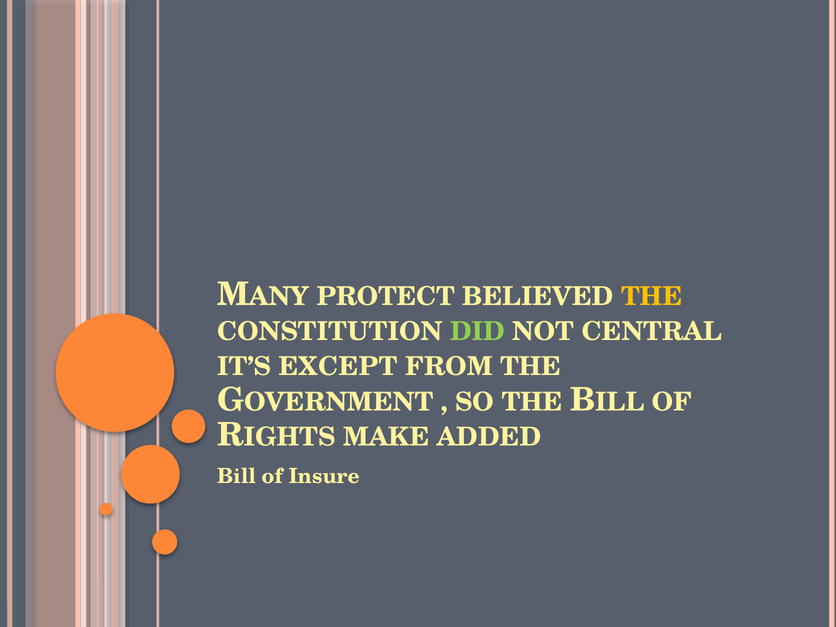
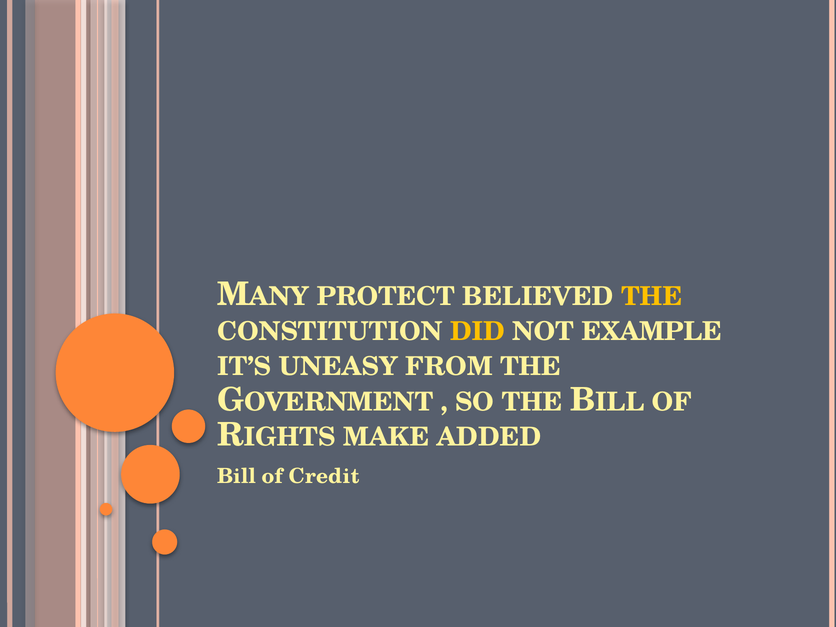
DID colour: light green -> yellow (477, 332)
CENTRAL: CENTRAL -> EXAMPLE (652, 332)
EXCEPT: EXCEPT -> UNEASY (338, 367)
Insure: Insure -> Credit (324, 476)
